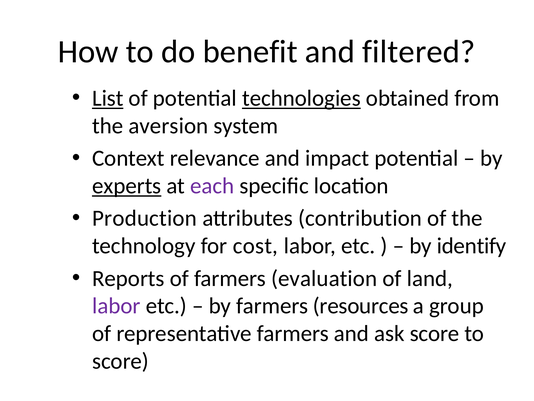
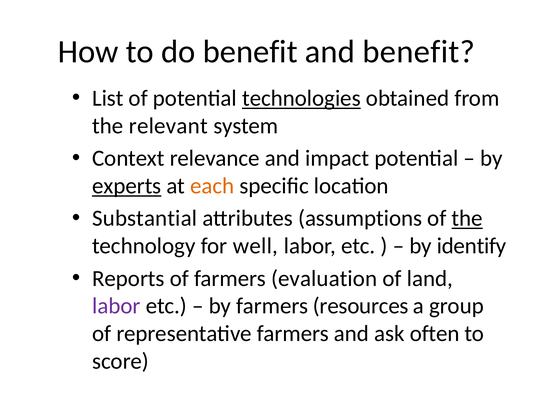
and filtered: filtered -> benefit (419, 52)
List underline: present -> none (108, 98)
aversion: aversion -> relevant (168, 126)
each colour: purple -> orange (212, 186)
Production: Production -> Substantial (145, 218)
contribution: contribution -> assumptions (360, 218)
the underline: none -> present (467, 218)
cost: cost -> well (255, 246)
ask score: score -> often (435, 333)
